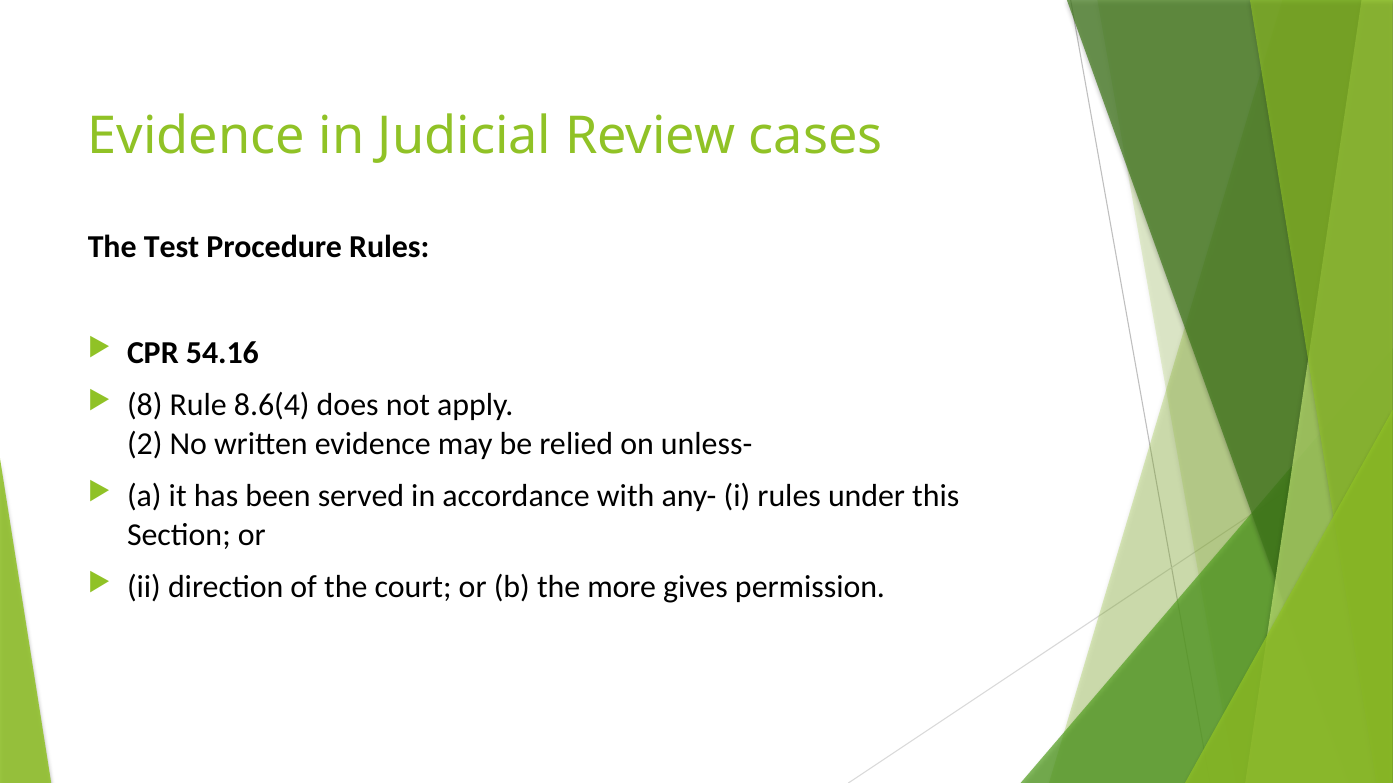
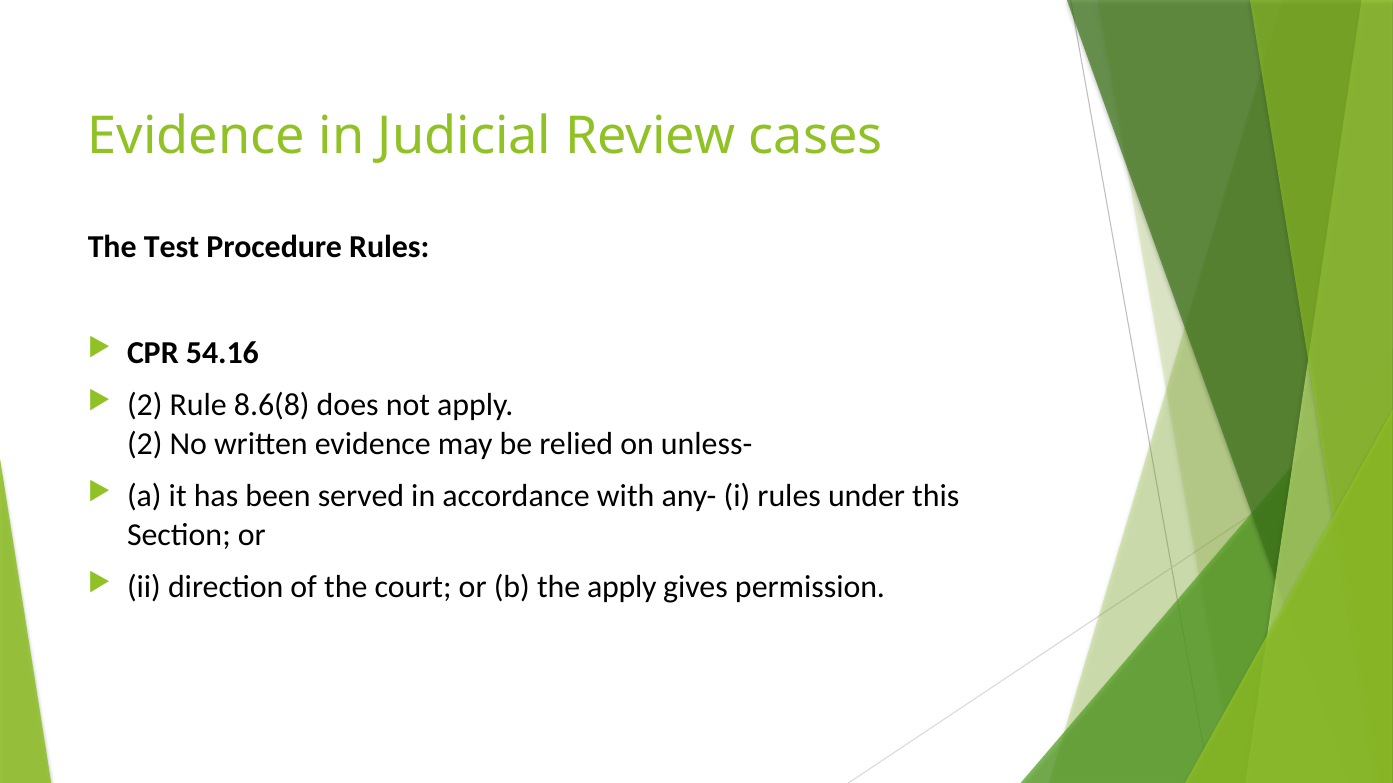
8: 8 -> 2 (145, 406)
8.6(4: 8.6(4 -> 8.6(8 (272, 406)
the more: more -> apply (622, 588)
